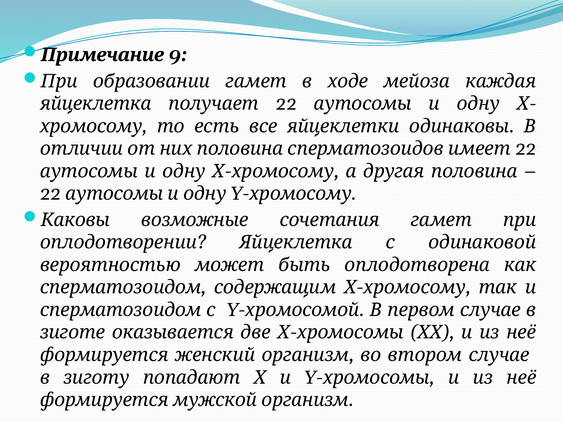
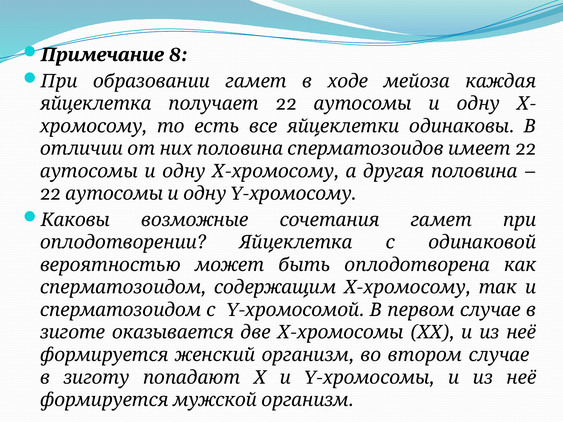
9: 9 -> 8 (178, 55)
